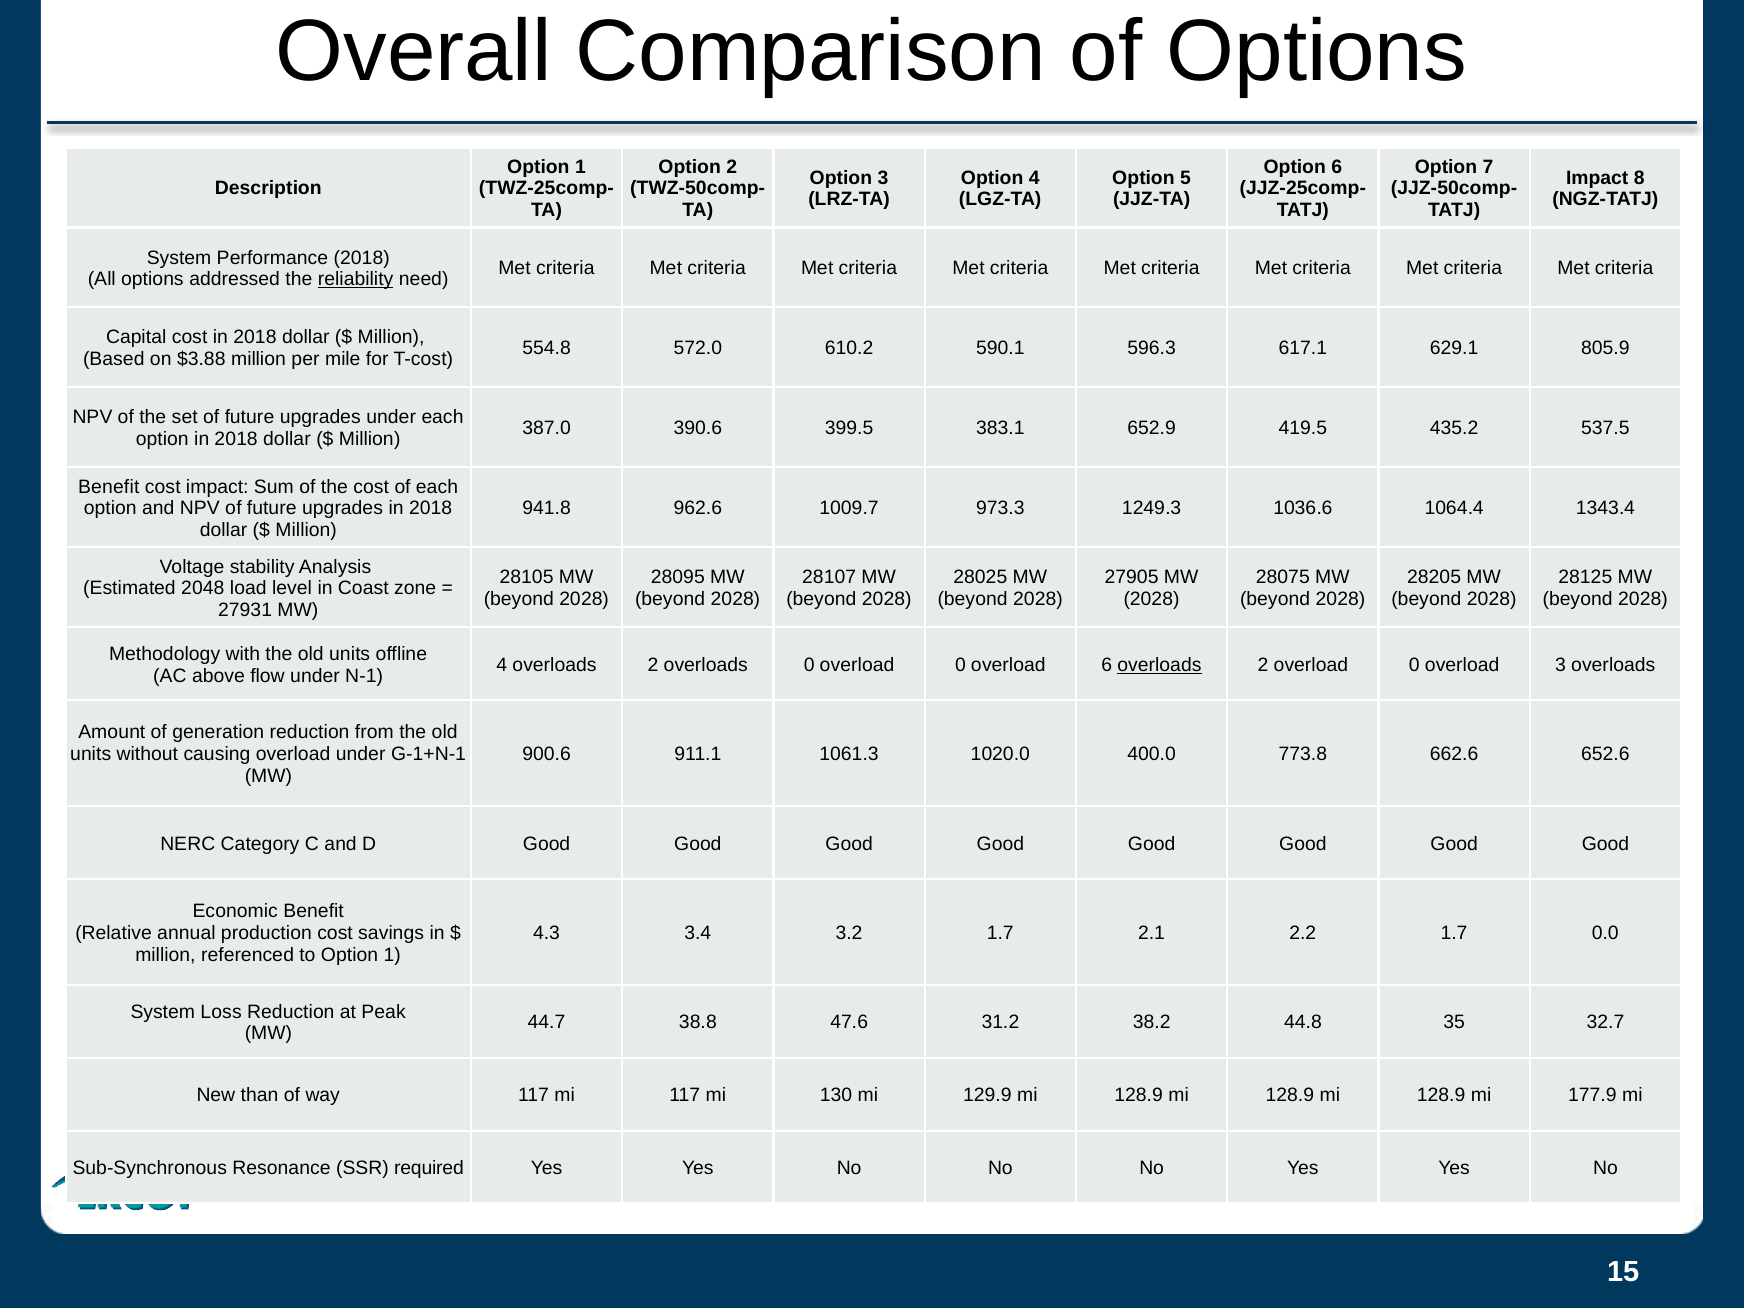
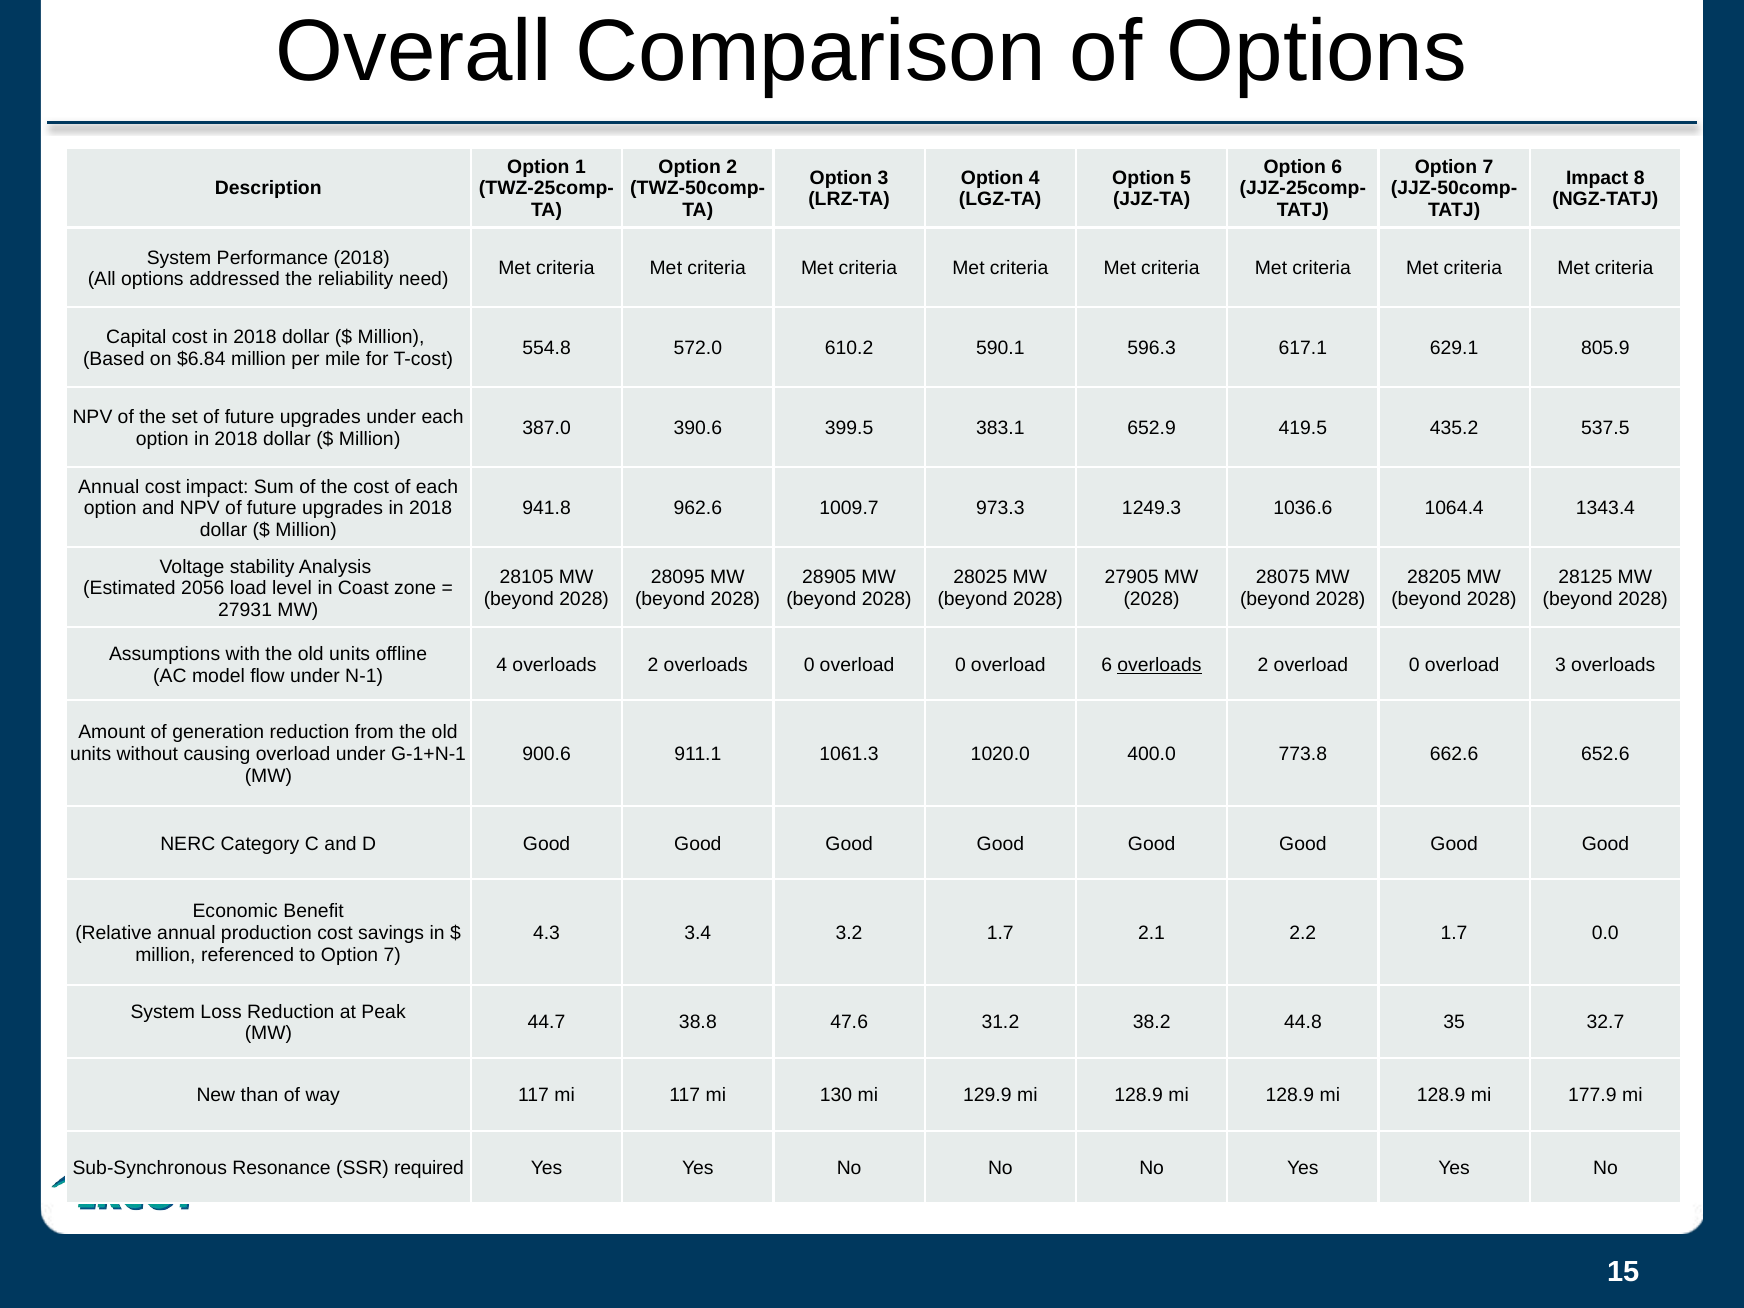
reliability underline: present -> none (356, 279)
$3.88: $3.88 -> $6.84 (201, 359)
Benefit: Benefit -> Annual (109, 487)
28107: 28107 -> 28905 (829, 578)
2048: 2048 -> 2056 (203, 588)
Methodology: Methodology -> Assumptions (165, 654)
above: above -> model (218, 676)
to Option 1: 1 -> 7 (392, 955)
